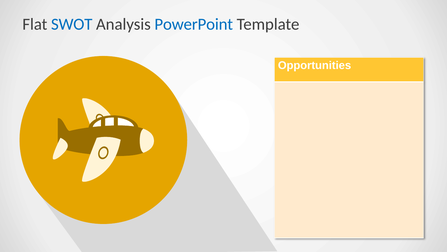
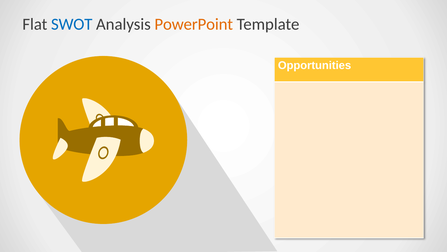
PowerPoint colour: blue -> orange (194, 24)
